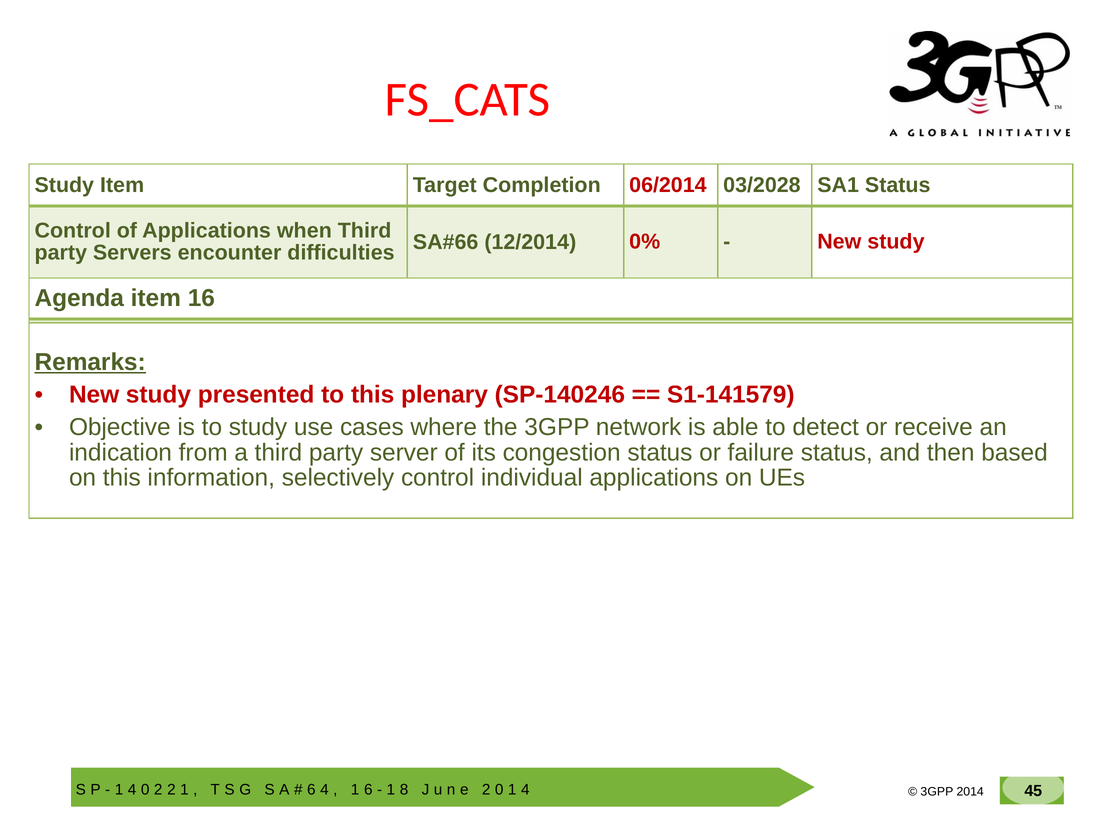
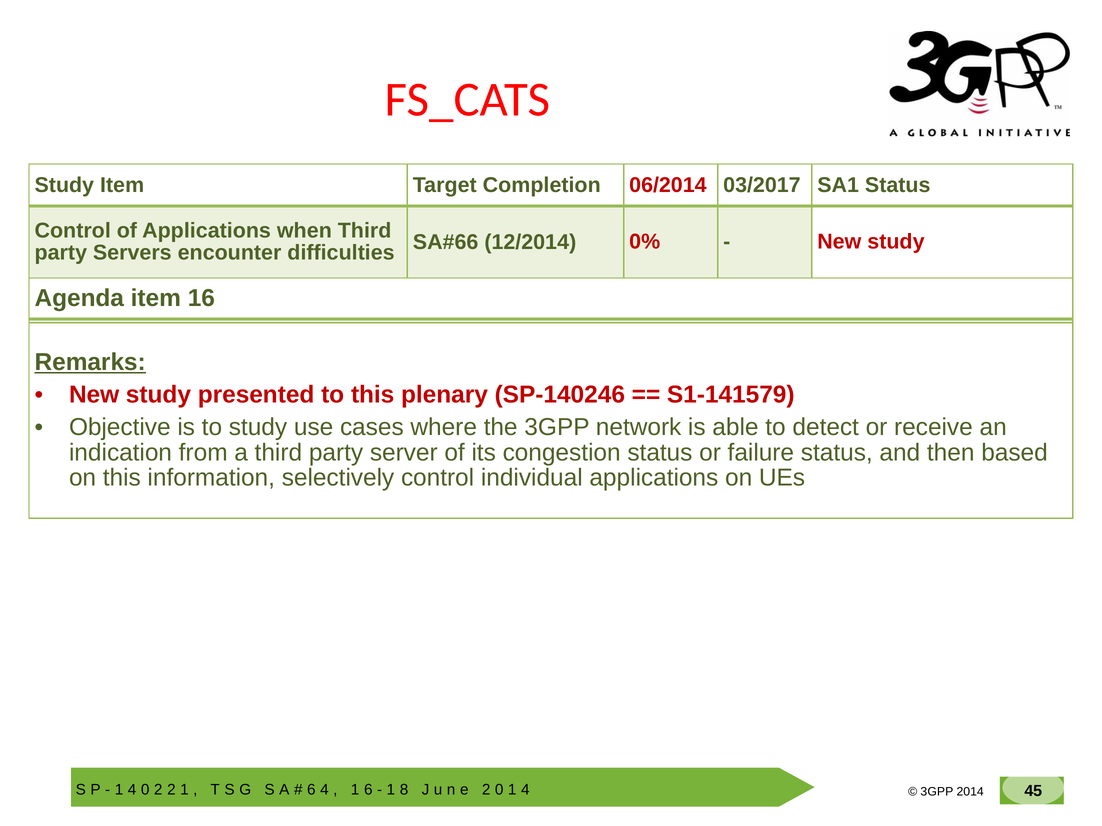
03/2028: 03/2028 -> 03/2017 (762, 186)
